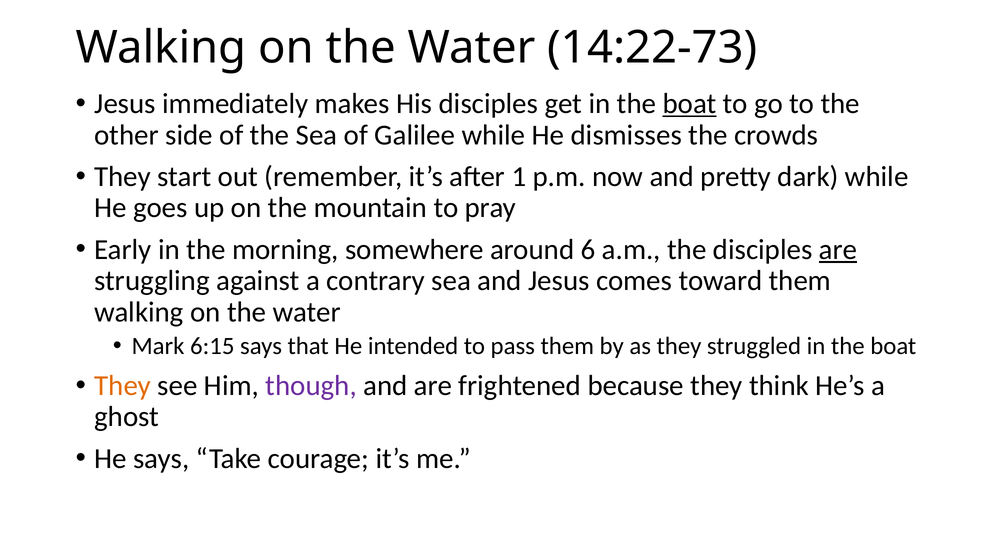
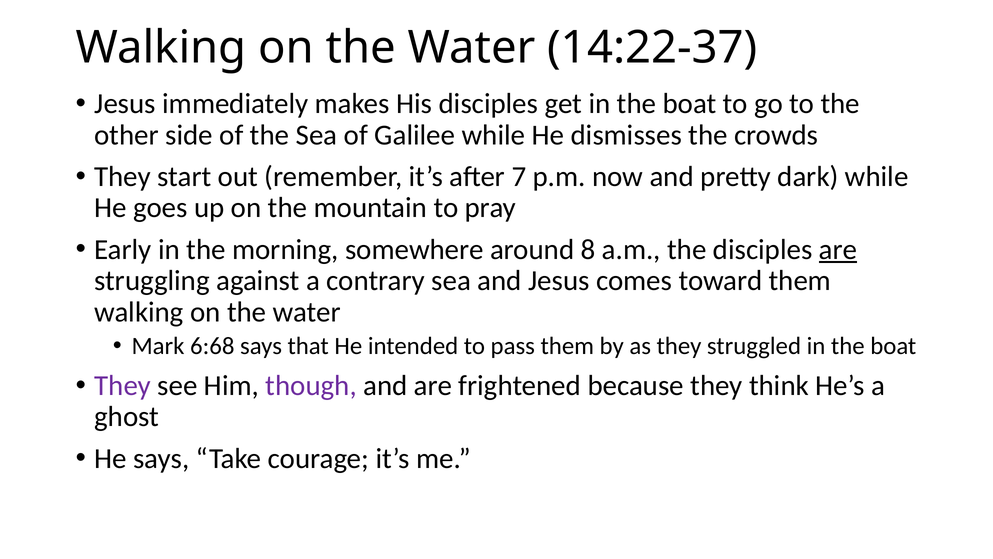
14:22-73: 14:22-73 -> 14:22-37 (652, 48)
boat underline: present -> none (690, 104)
1: 1 -> 7 (519, 176)
6: 6 -> 8 (588, 249)
6:15: 6:15 -> 6:68 (212, 346)
They colour: orange -> purple (123, 385)
